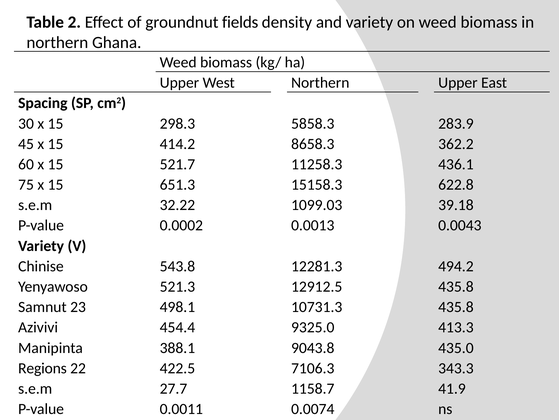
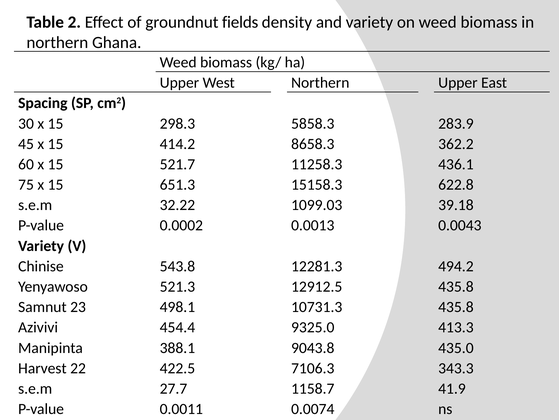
Regions: Regions -> Harvest (42, 368)
